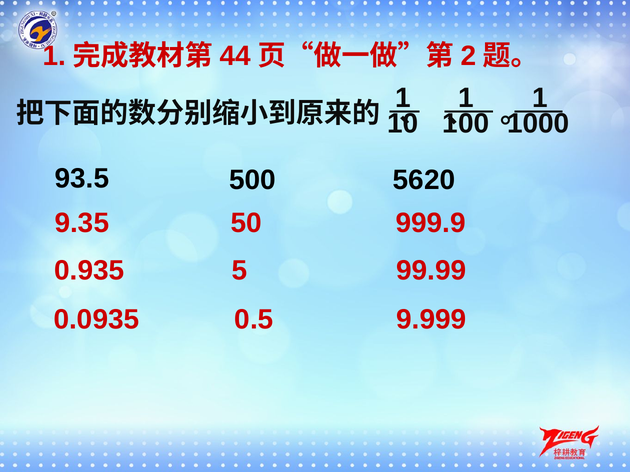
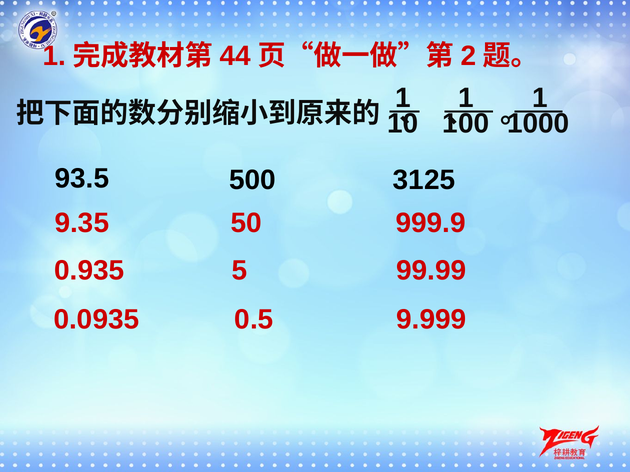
5620: 5620 -> 3125 (424, 180)
